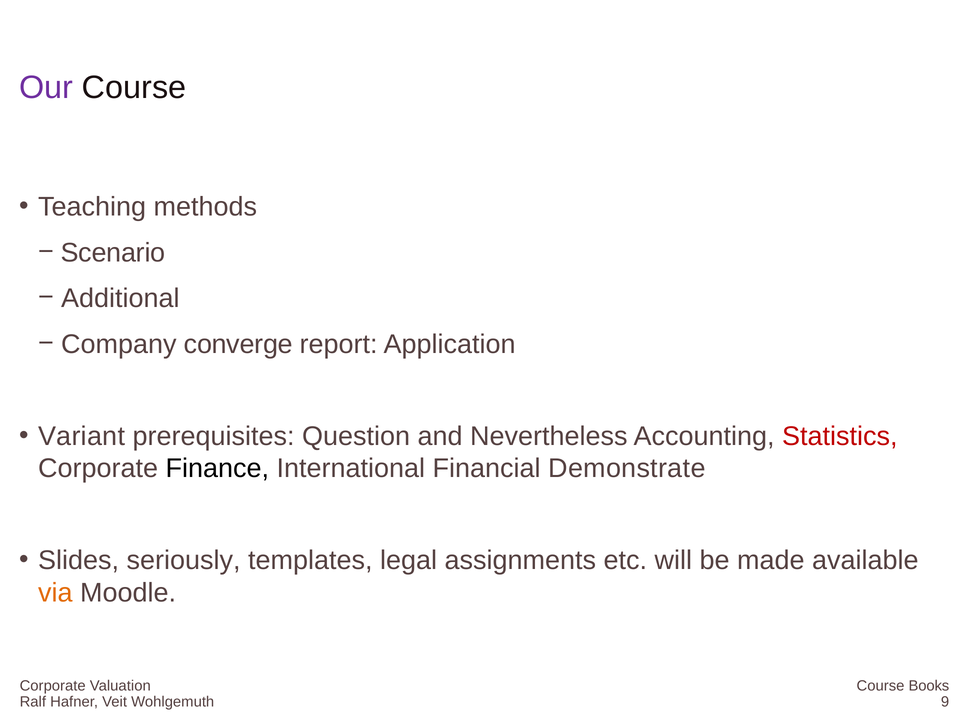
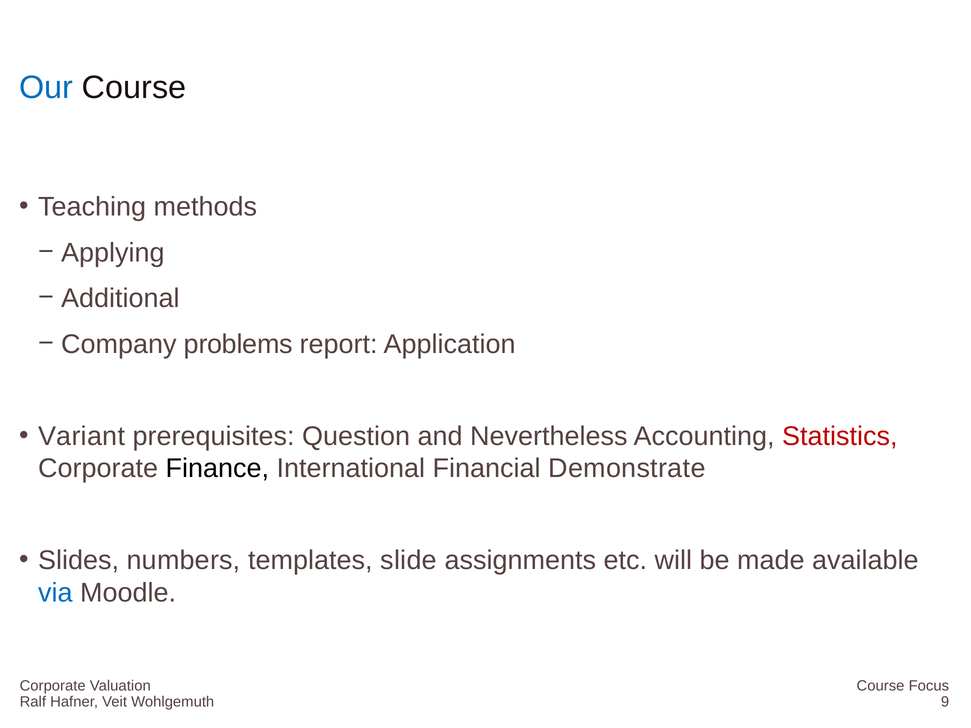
Our colour: purple -> blue (46, 88)
Scenario: Scenario -> Applying (113, 253)
converge: converge -> problems (238, 345)
seriously: seriously -> numbers (184, 560)
legal: legal -> slide (409, 560)
via colour: orange -> blue (55, 593)
Books: Books -> Focus (929, 686)
